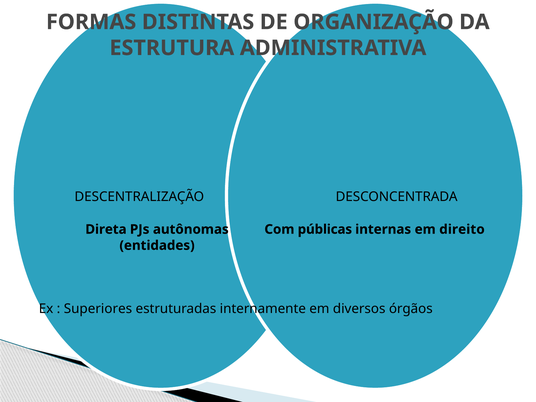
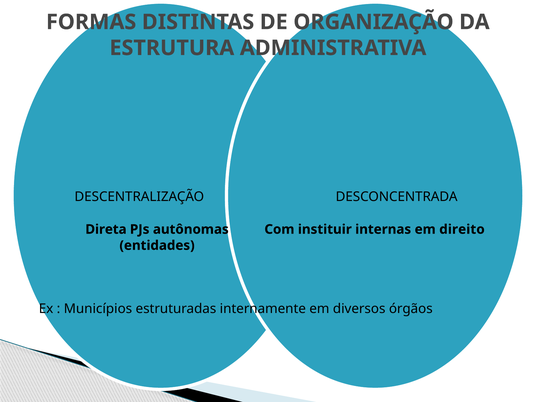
públicas: públicas -> instituir (325, 229)
Superiores: Superiores -> Municípios (98, 309)
